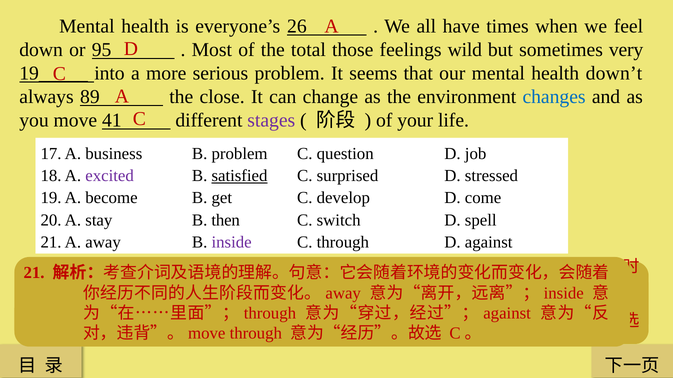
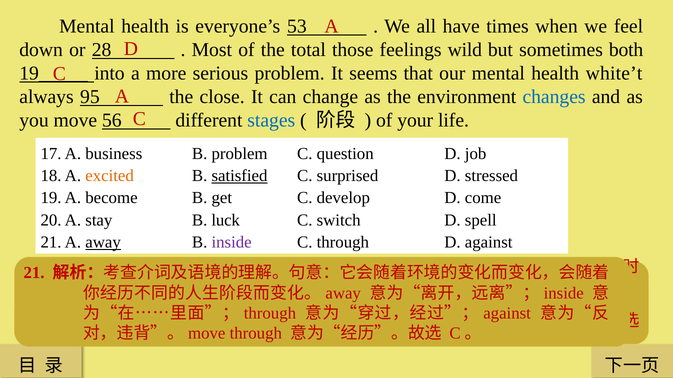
26: 26 -> 53 (297, 26)
95: 95 -> 28 (102, 50)
very: very -> both (626, 50)
down’t: down’t -> white’t (614, 73)
89: 89 -> 95 (90, 97)
41: 41 -> 56 (112, 121)
stages colour: purple -> blue (271, 121)
excited colour: purple -> orange (110, 176)
then: then -> luck (226, 220)
away underline: none -> present (103, 243)
